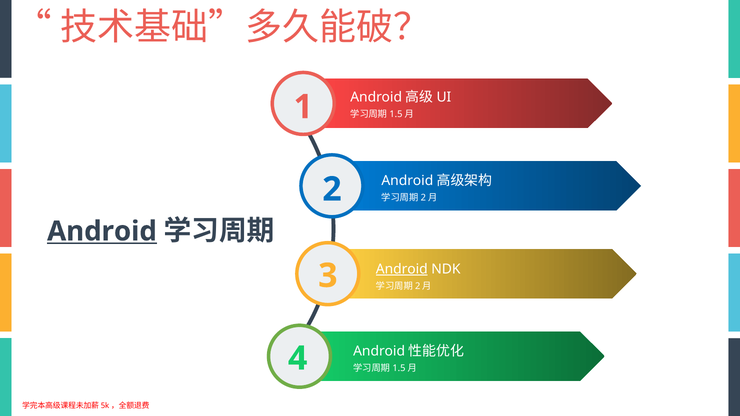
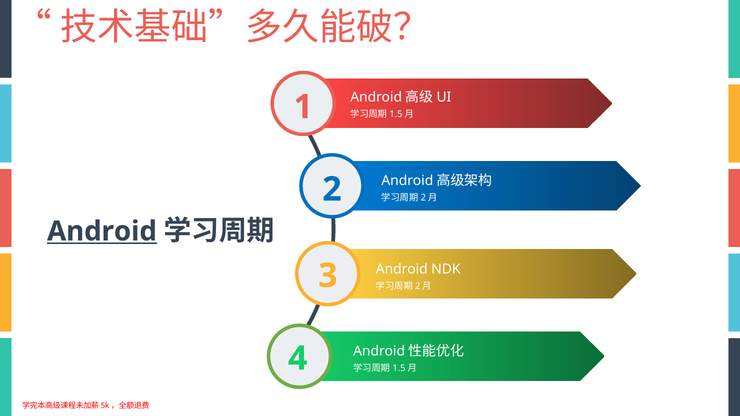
Android underline: present -> none (402, 269)
